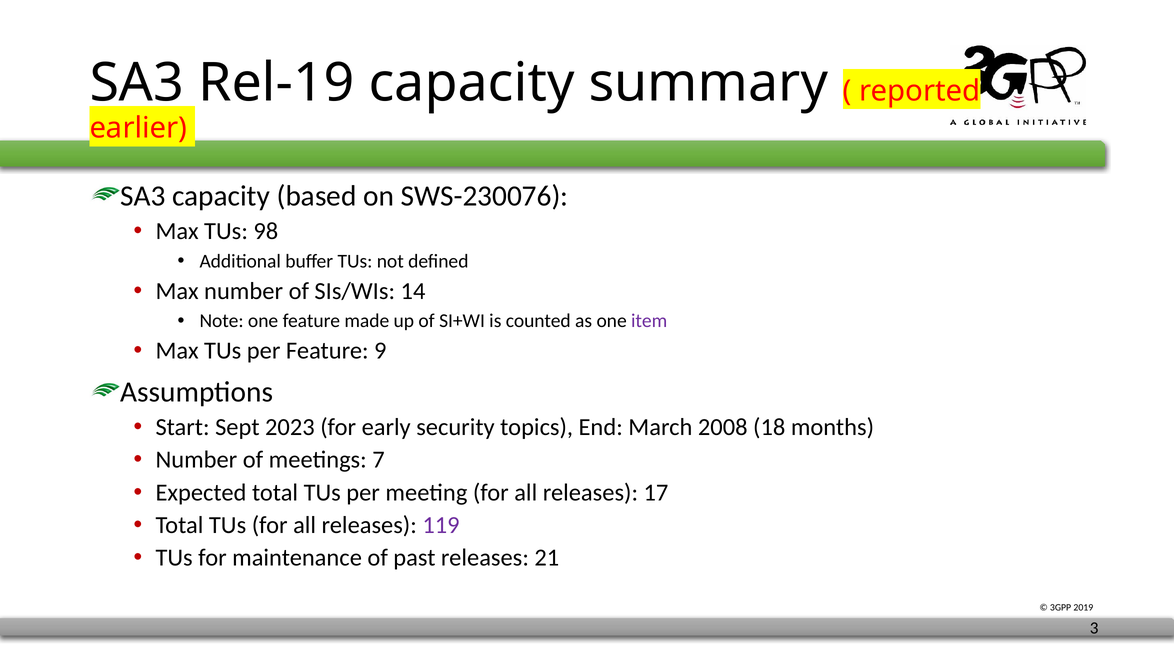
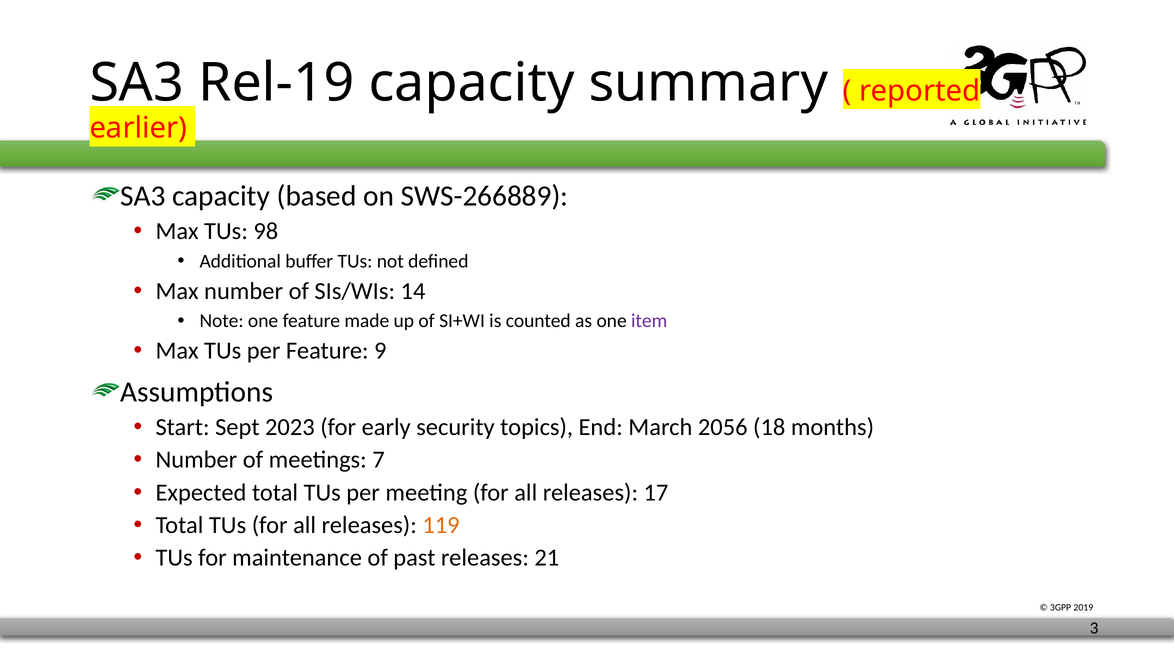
SWS-230076: SWS-230076 -> SWS-266889 (484, 196)
2008: 2008 -> 2056 (723, 427)
119 colour: purple -> orange (441, 524)
